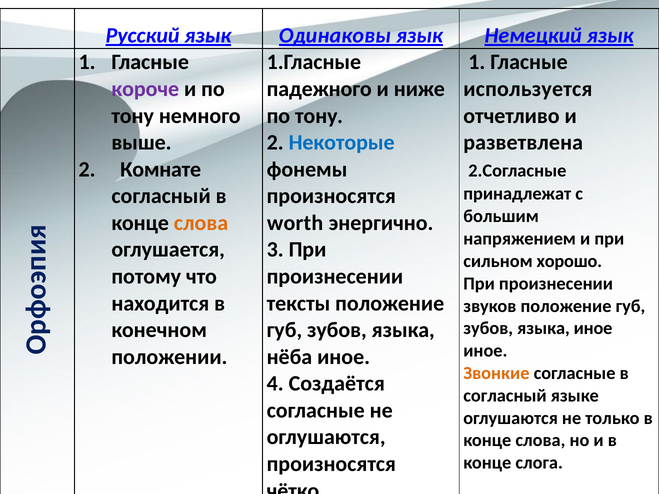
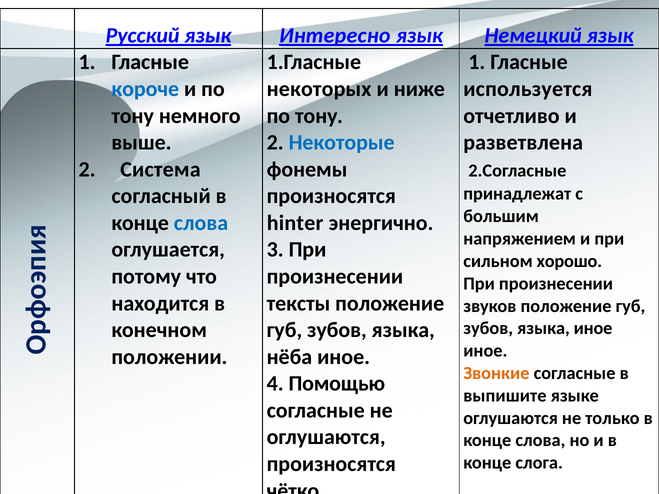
Одинаковы: Одинаковы -> Интересно (335, 35)
короче colour: purple -> blue (145, 89)
падежного: падежного -> некоторых (319, 89)
Комнате: Комнате -> Система (160, 169)
слова colour: orange -> blue (201, 223)
worth: worth -> hinter (295, 223)
Создаётся: Создаётся -> Помощью (337, 384)
согласный: согласный -> выпишите (505, 396)
